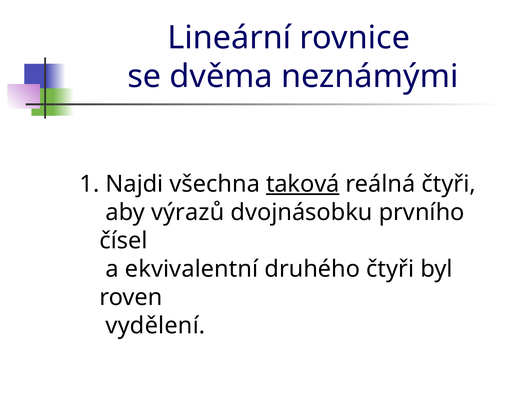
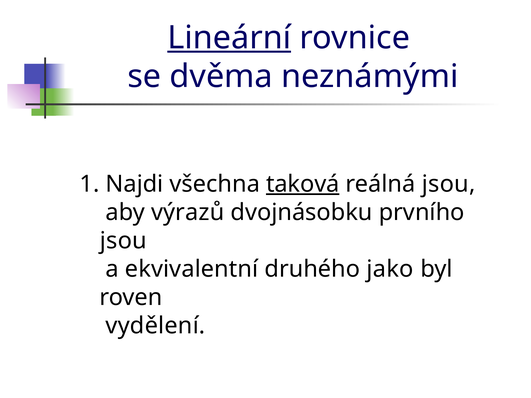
Lineární underline: none -> present (229, 38)
reálná čtyři: čtyři -> jsou (449, 184)
čísel: čísel -> jsou (123, 241)
druhého čtyři: čtyři -> jako (390, 269)
